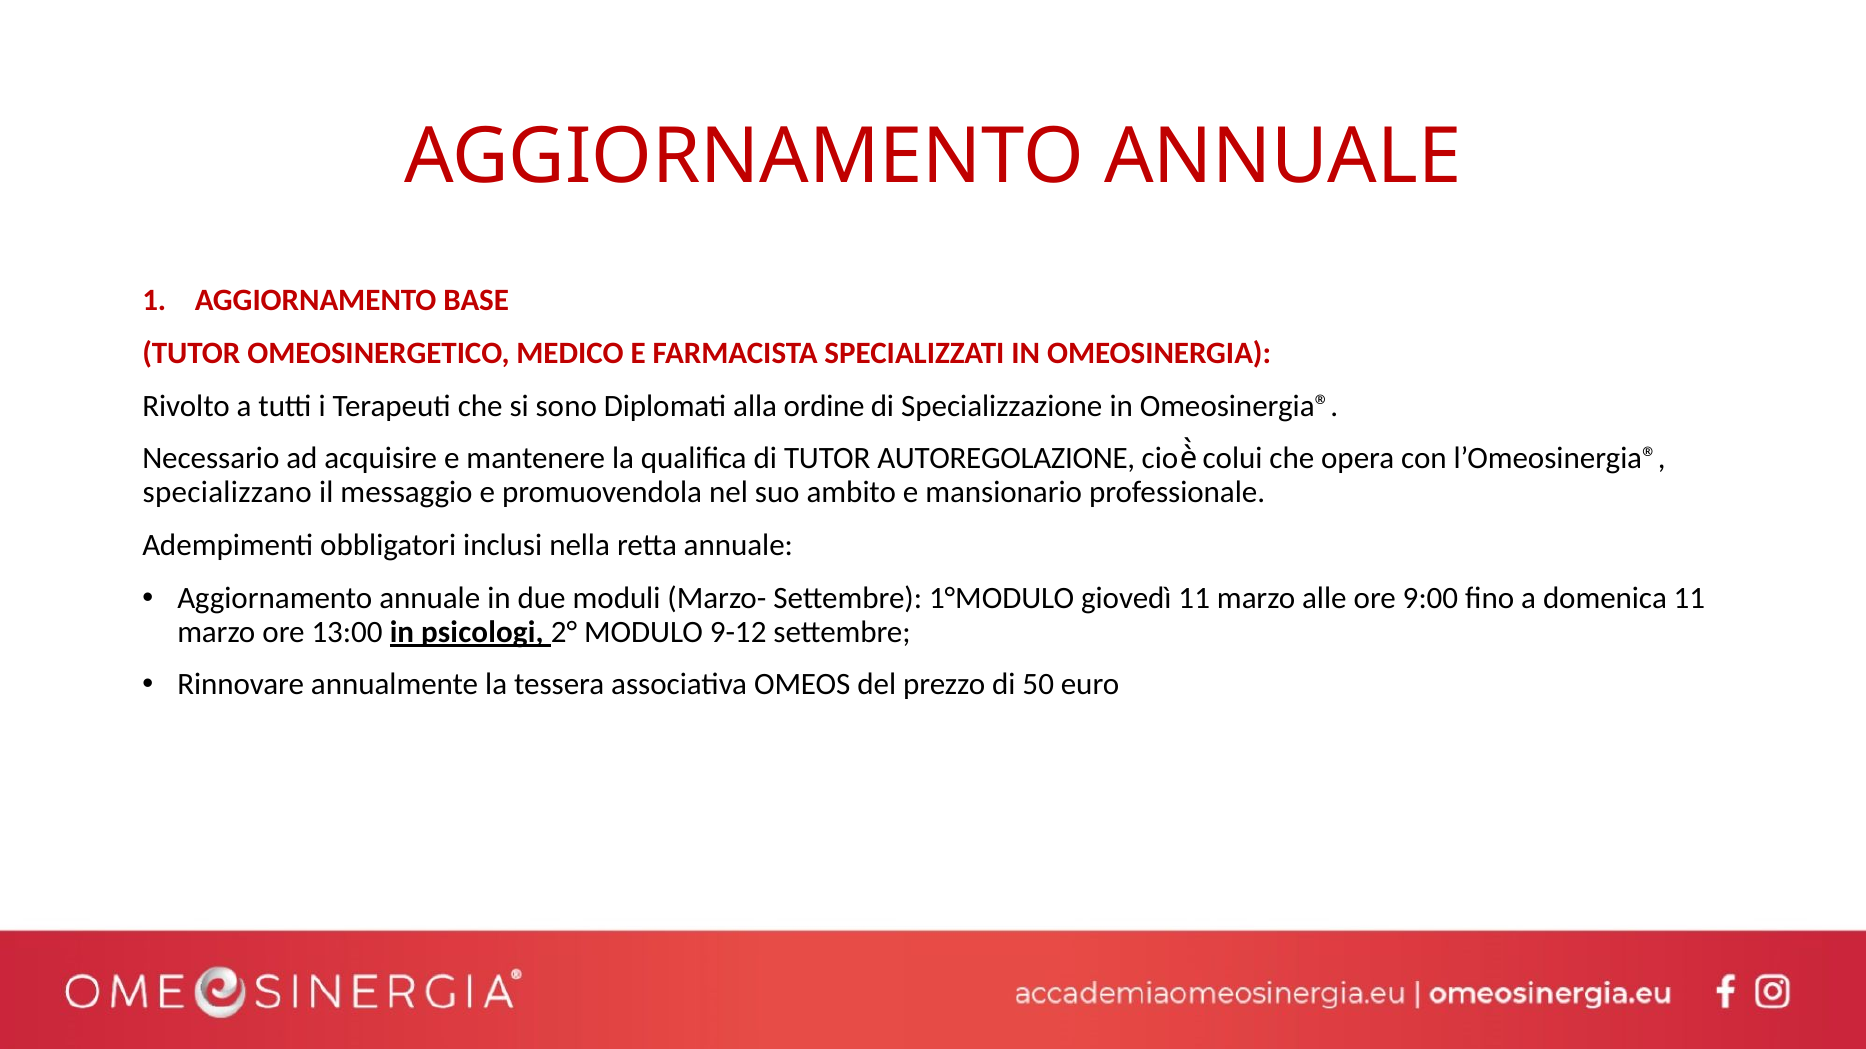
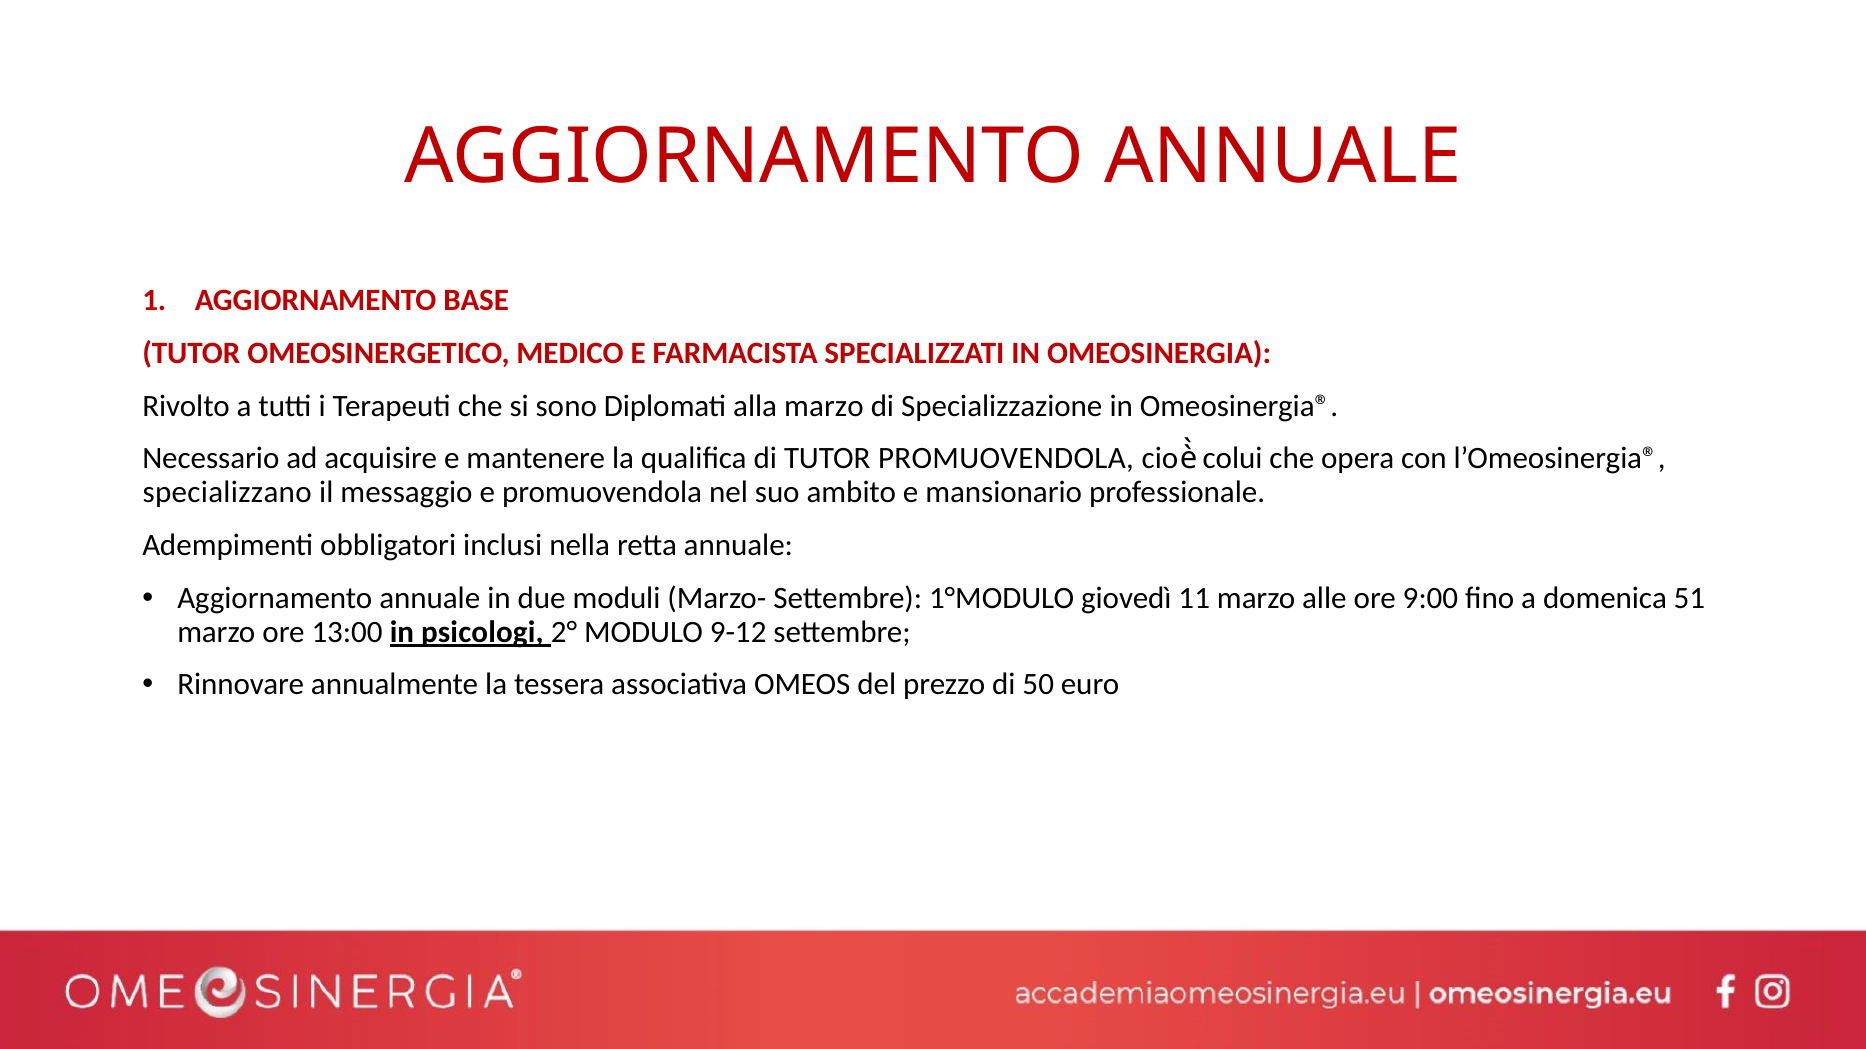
alla ordine: ordine -> marzo (824, 406)
TUTOR AUTOREGOLAZIONE: AUTOREGOLAZIONE -> PROMUOVENDOLA (1006, 459)
domenica 11: 11 -> 51 (1689, 599)
